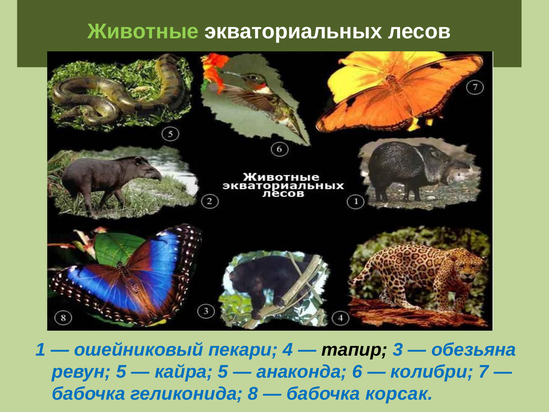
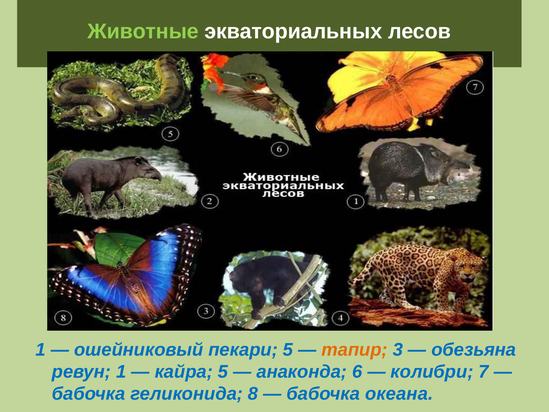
пекари 4: 4 -> 5 (288, 350)
тапир colour: black -> orange (355, 350)
ревун 5: 5 -> 1 (121, 372)
корсак: корсак -> океана (399, 393)
